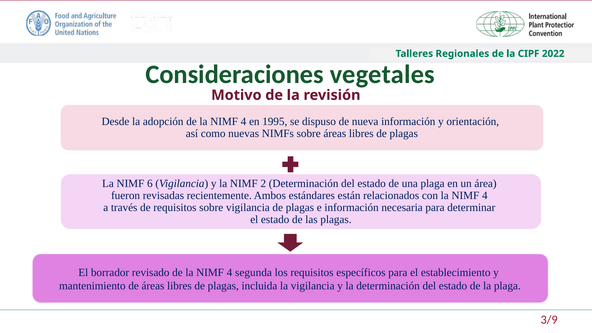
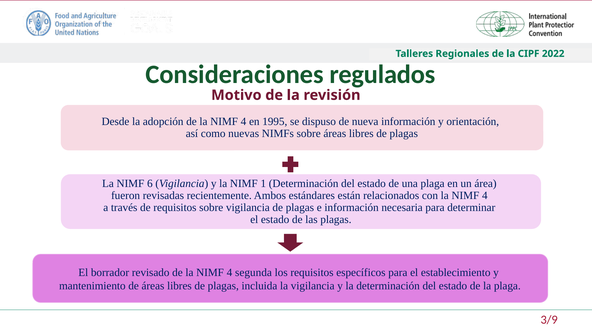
vegetales: vegetales -> regulados (382, 75)
2: 2 -> 1 (263, 184)
